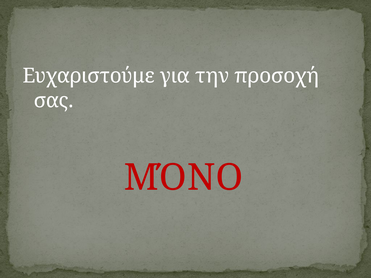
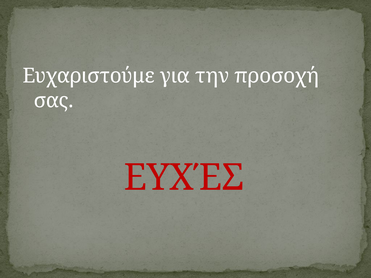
ΜΌΝΟ: ΜΌΝΟ -> ΕΥΧΈΣ (184, 178)
